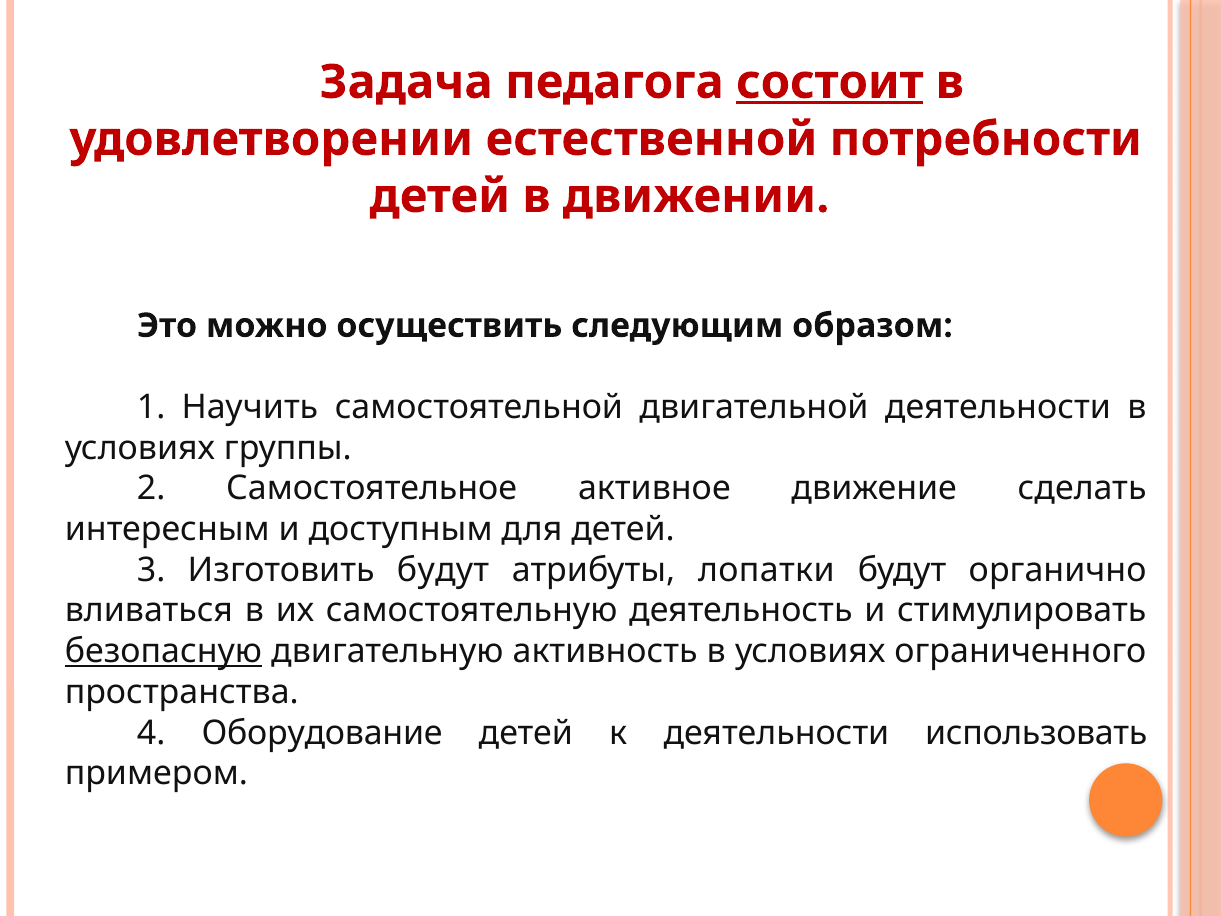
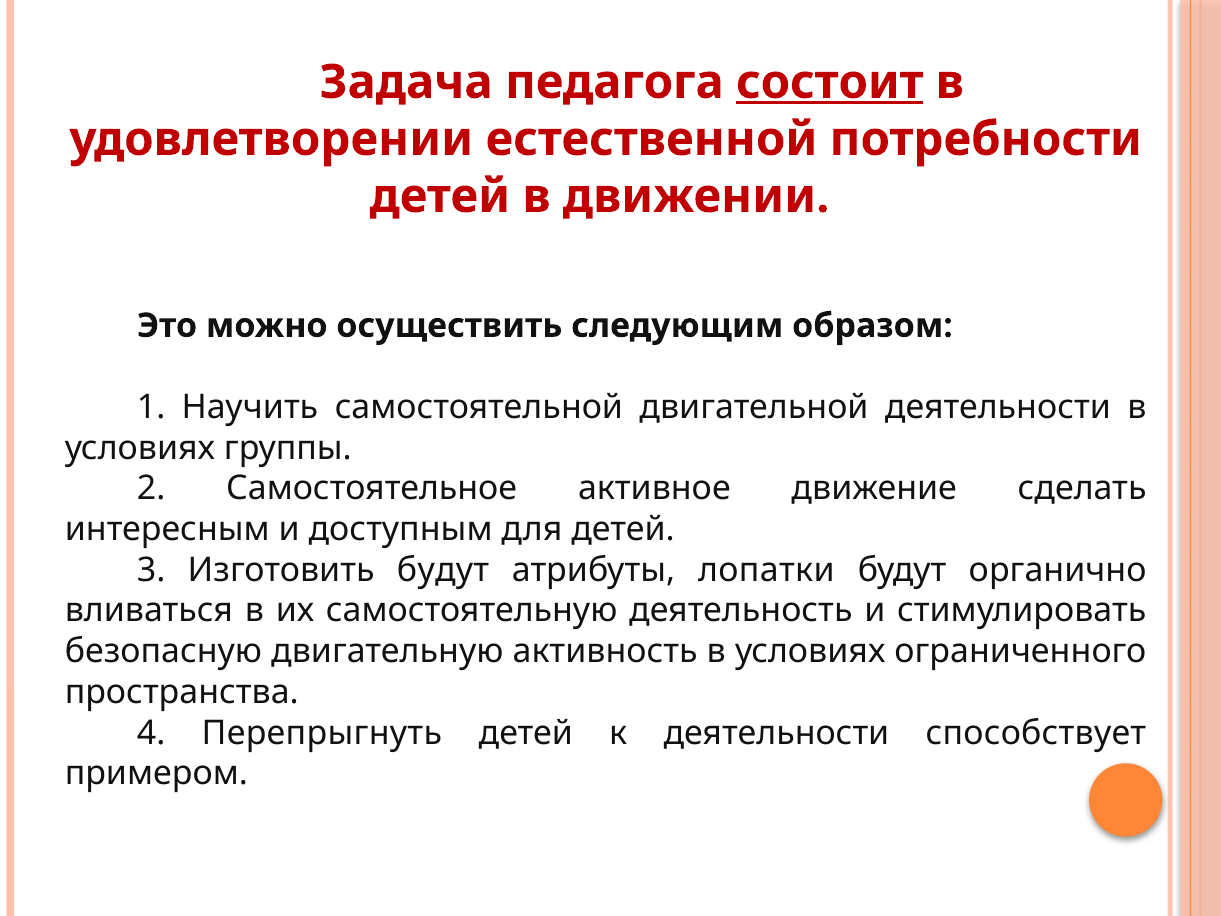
безопасную underline: present -> none (163, 651)
Оборудование: Оборудование -> Перепрыгнуть (322, 733)
использовать: использовать -> способствует (1036, 733)
